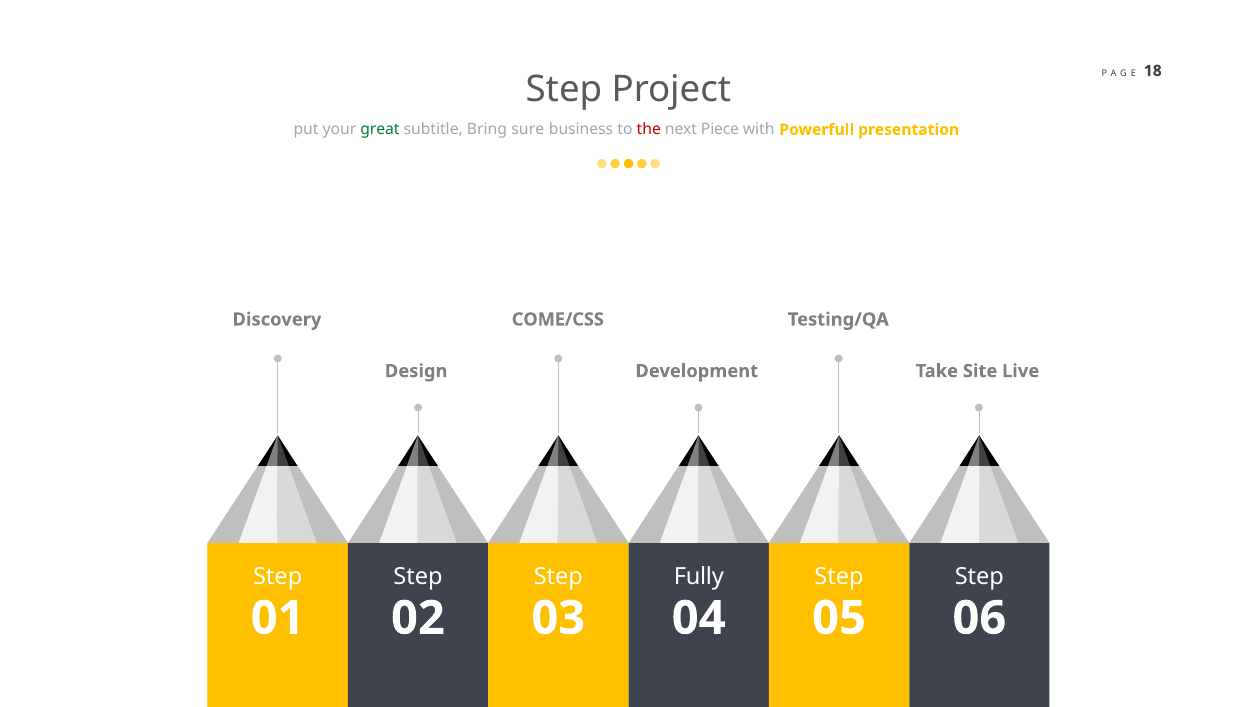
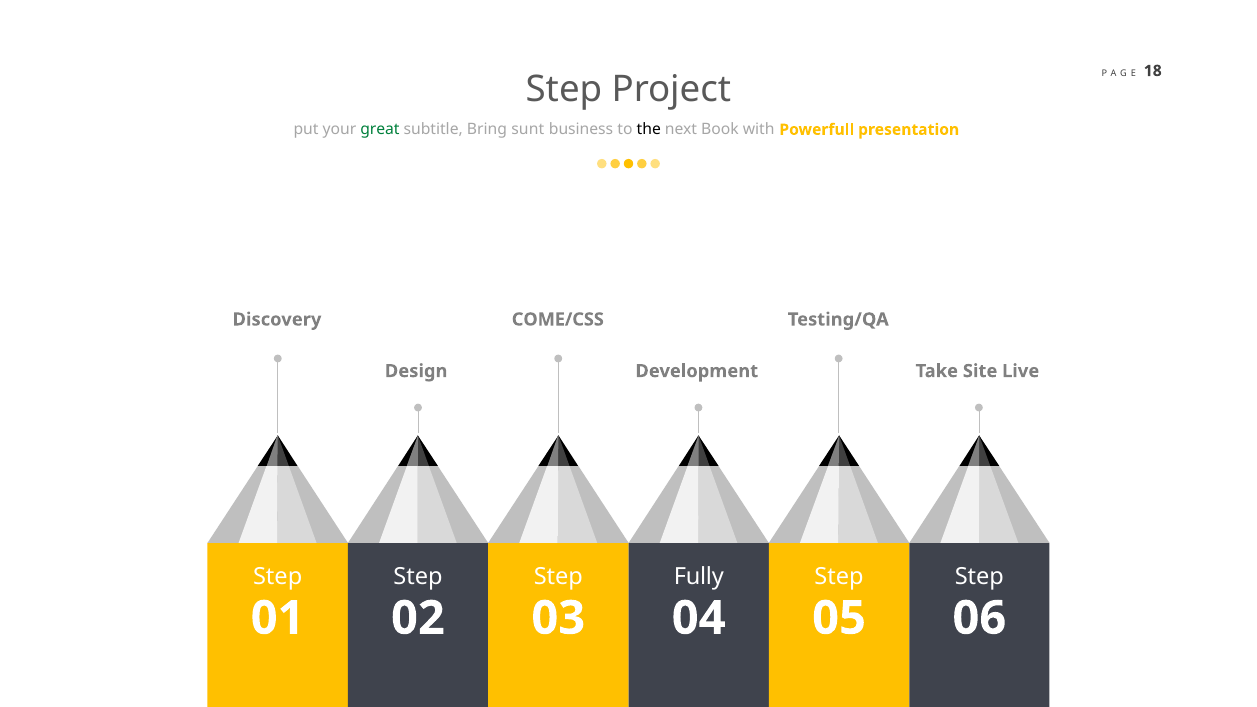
sure: sure -> sunt (528, 130)
the colour: red -> black (649, 130)
Piece: Piece -> Book (720, 130)
